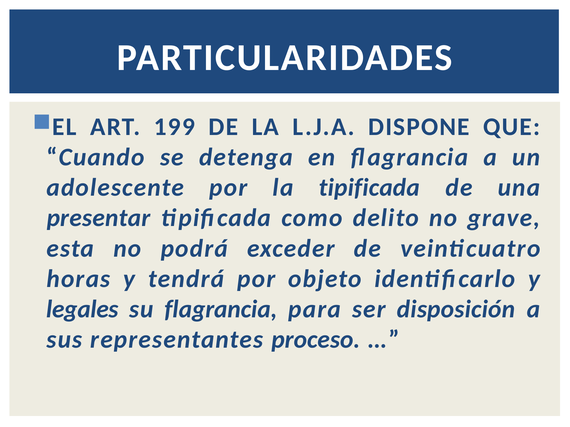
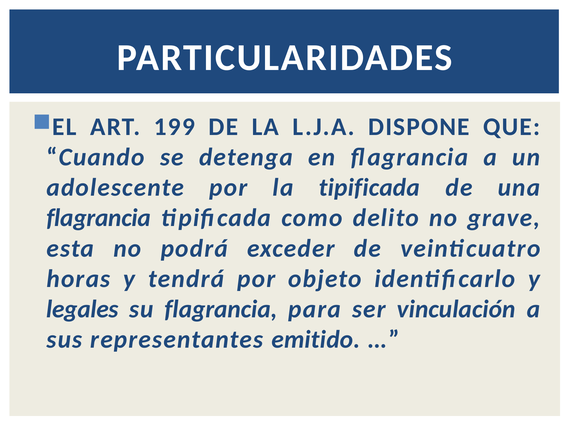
presentar: presentar -> flagrancia (99, 218)
disposición: disposición -> vinculación (456, 309)
proceso: proceso -> emitido (316, 340)
